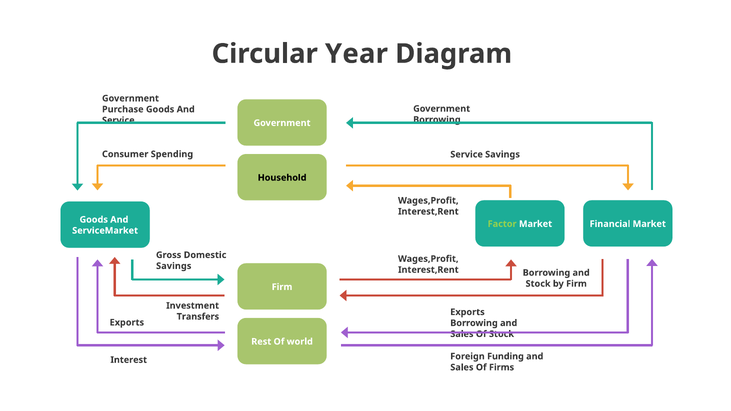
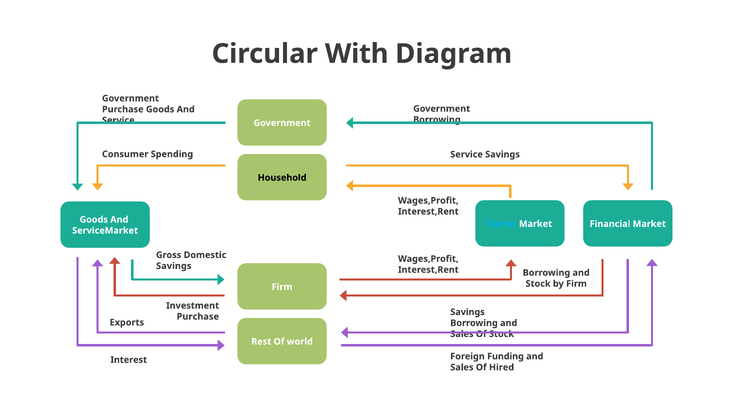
Year: Year -> With (357, 54)
Factor colour: light green -> light blue (502, 224)
Exports: Exports -> Savings (468, 312)
Transfers: Transfers -> Purchase (198, 317)
Firms: Firms -> Hired (502, 367)
